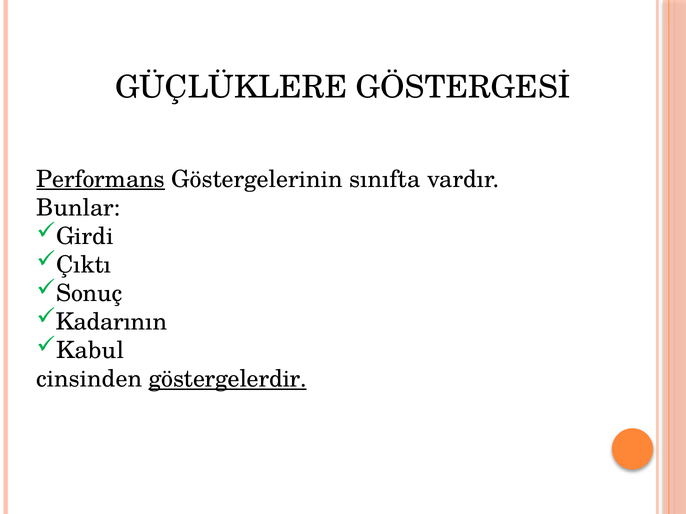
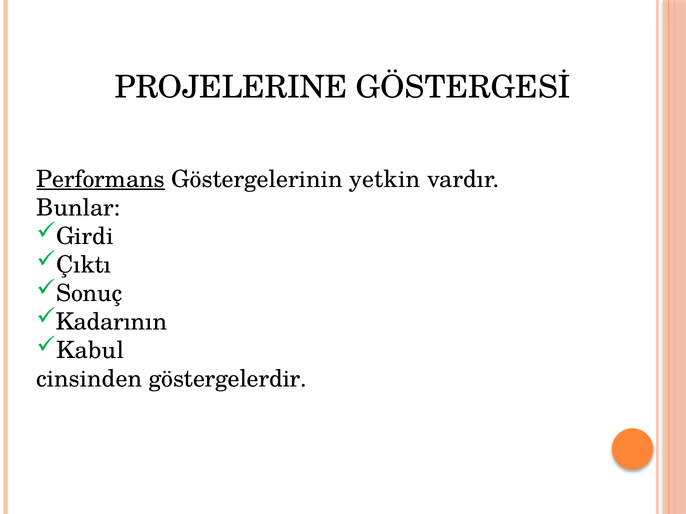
GÜÇLÜKLERE: GÜÇLÜKLERE -> PROJELERINE (231, 87)
sınıfta: sınıfta -> yetkin (385, 179)
göstergelerdir underline: present -> none (228, 379)
